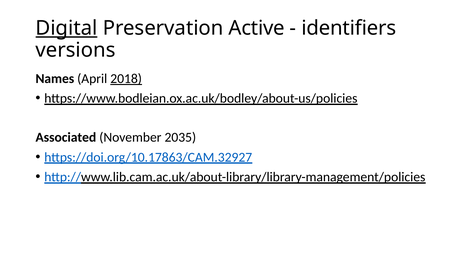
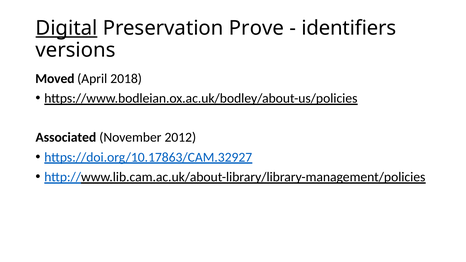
Active: Active -> Prove (257, 28)
Names: Names -> Moved (55, 79)
2018 underline: present -> none (126, 79)
2035: 2035 -> 2012 (180, 138)
